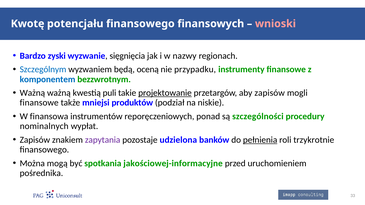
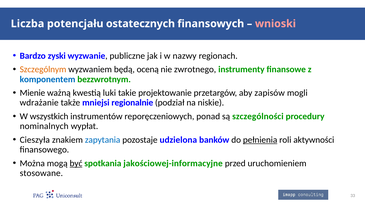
Kwotę: Kwotę -> Liczba (27, 24)
potencjału finansowego: finansowego -> ostatecznych (140, 24)
sięgnięcia: sięgnięcia -> publiczne (127, 56)
Szczególnym colour: blue -> orange (43, 70)
przypadku: przypadku -> zwrotnego (195, 70)
Ważną: Ważną -> Mienie (32, 93)
puli: puli -> luki (109, 93)
projektowanie underline: present -> none (165, 93)
finansowe: finansowe -> wdrażanie (39, 103)
produktów: produktów -> regionalnie (132, 103)
finansowa: finansowa -> wszystkich (49, 117)
Zapisów: Zapisów -> Cieszyła (35, 140)
zapytania colour: purple -> blue (103, 140)
trzykrotnie: trzykrotnie -> aktywności (314, 140)
być underline: none -> present (76, 164)
pośrednika: pośrednika -> stosowane (41, 173)
